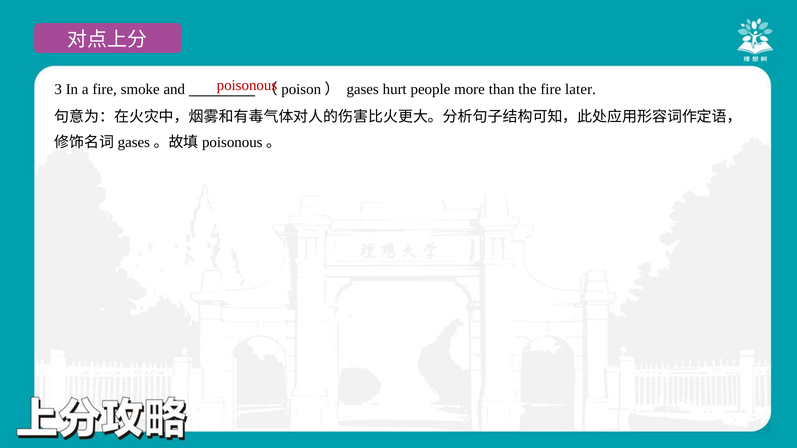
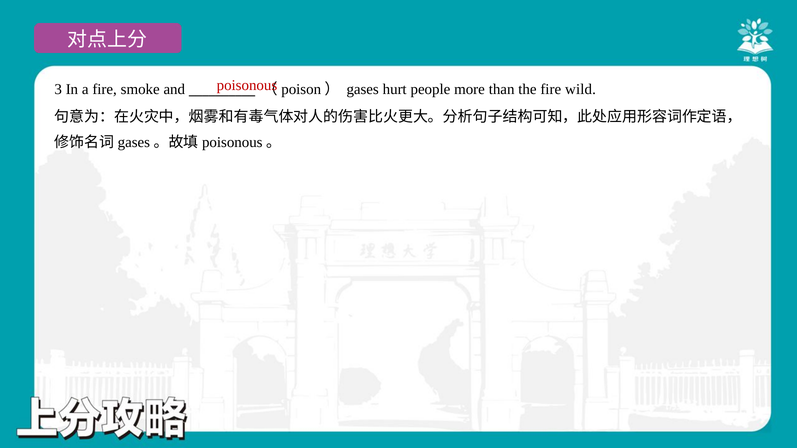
later: later -> wild (581, 89)
